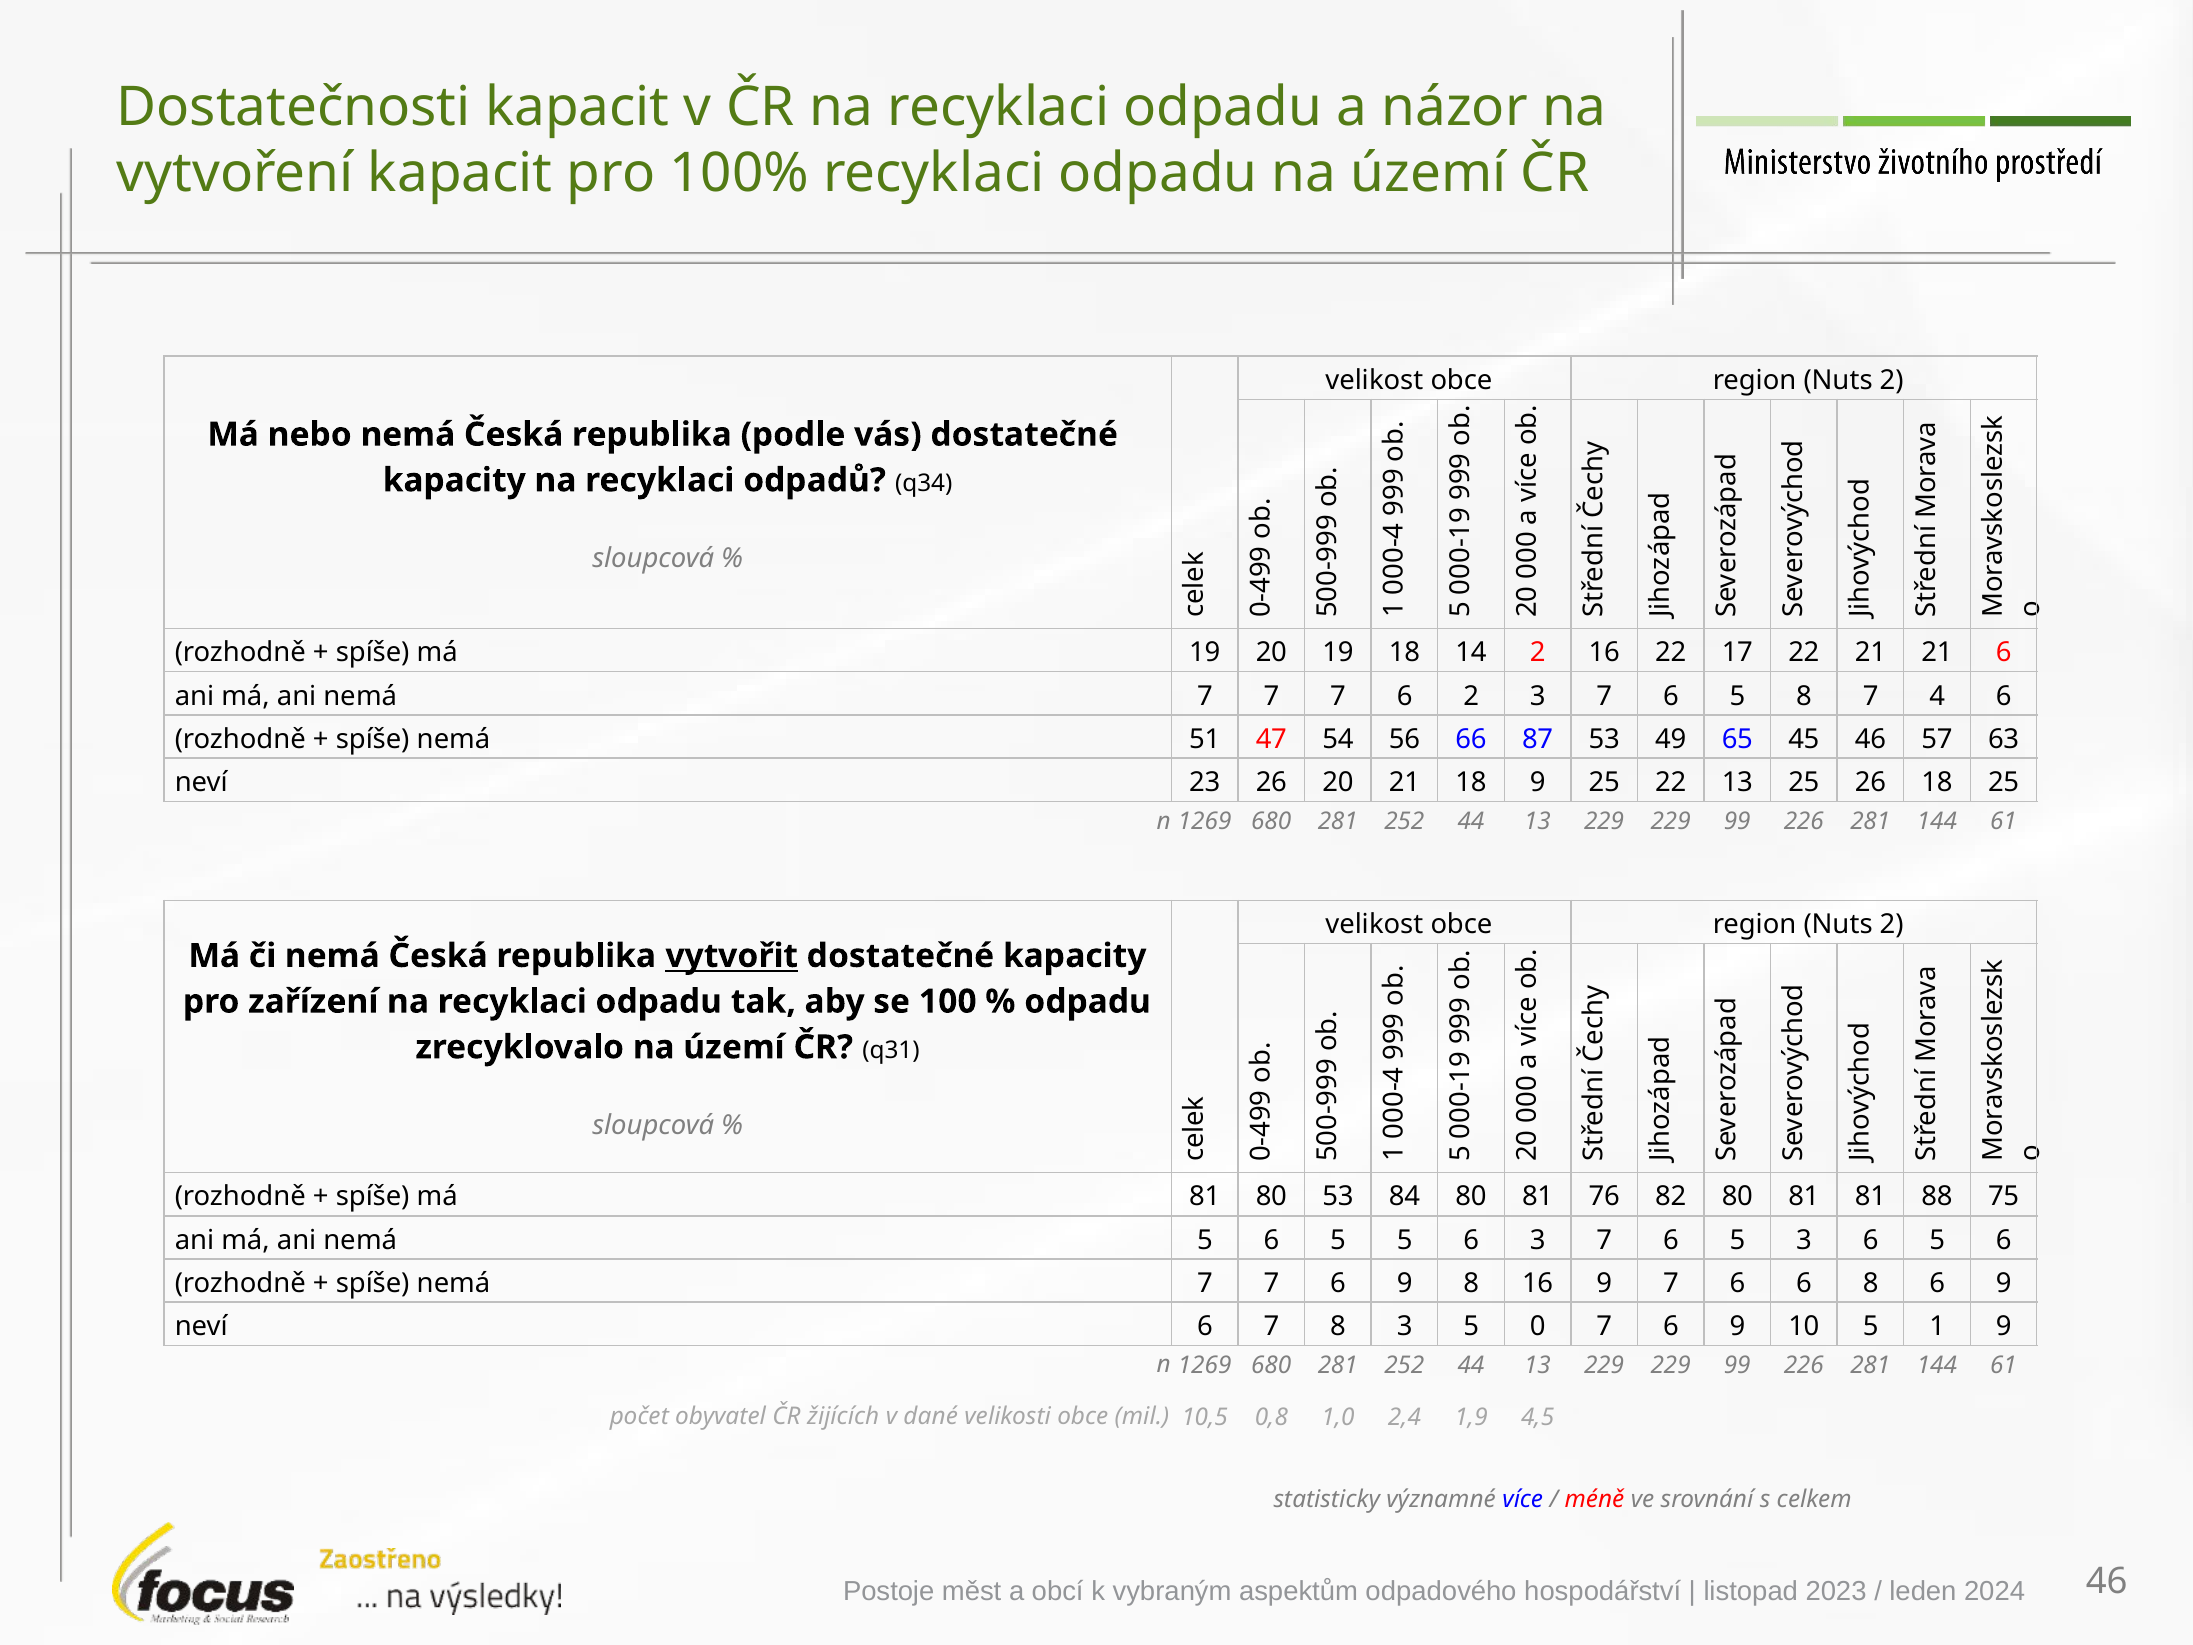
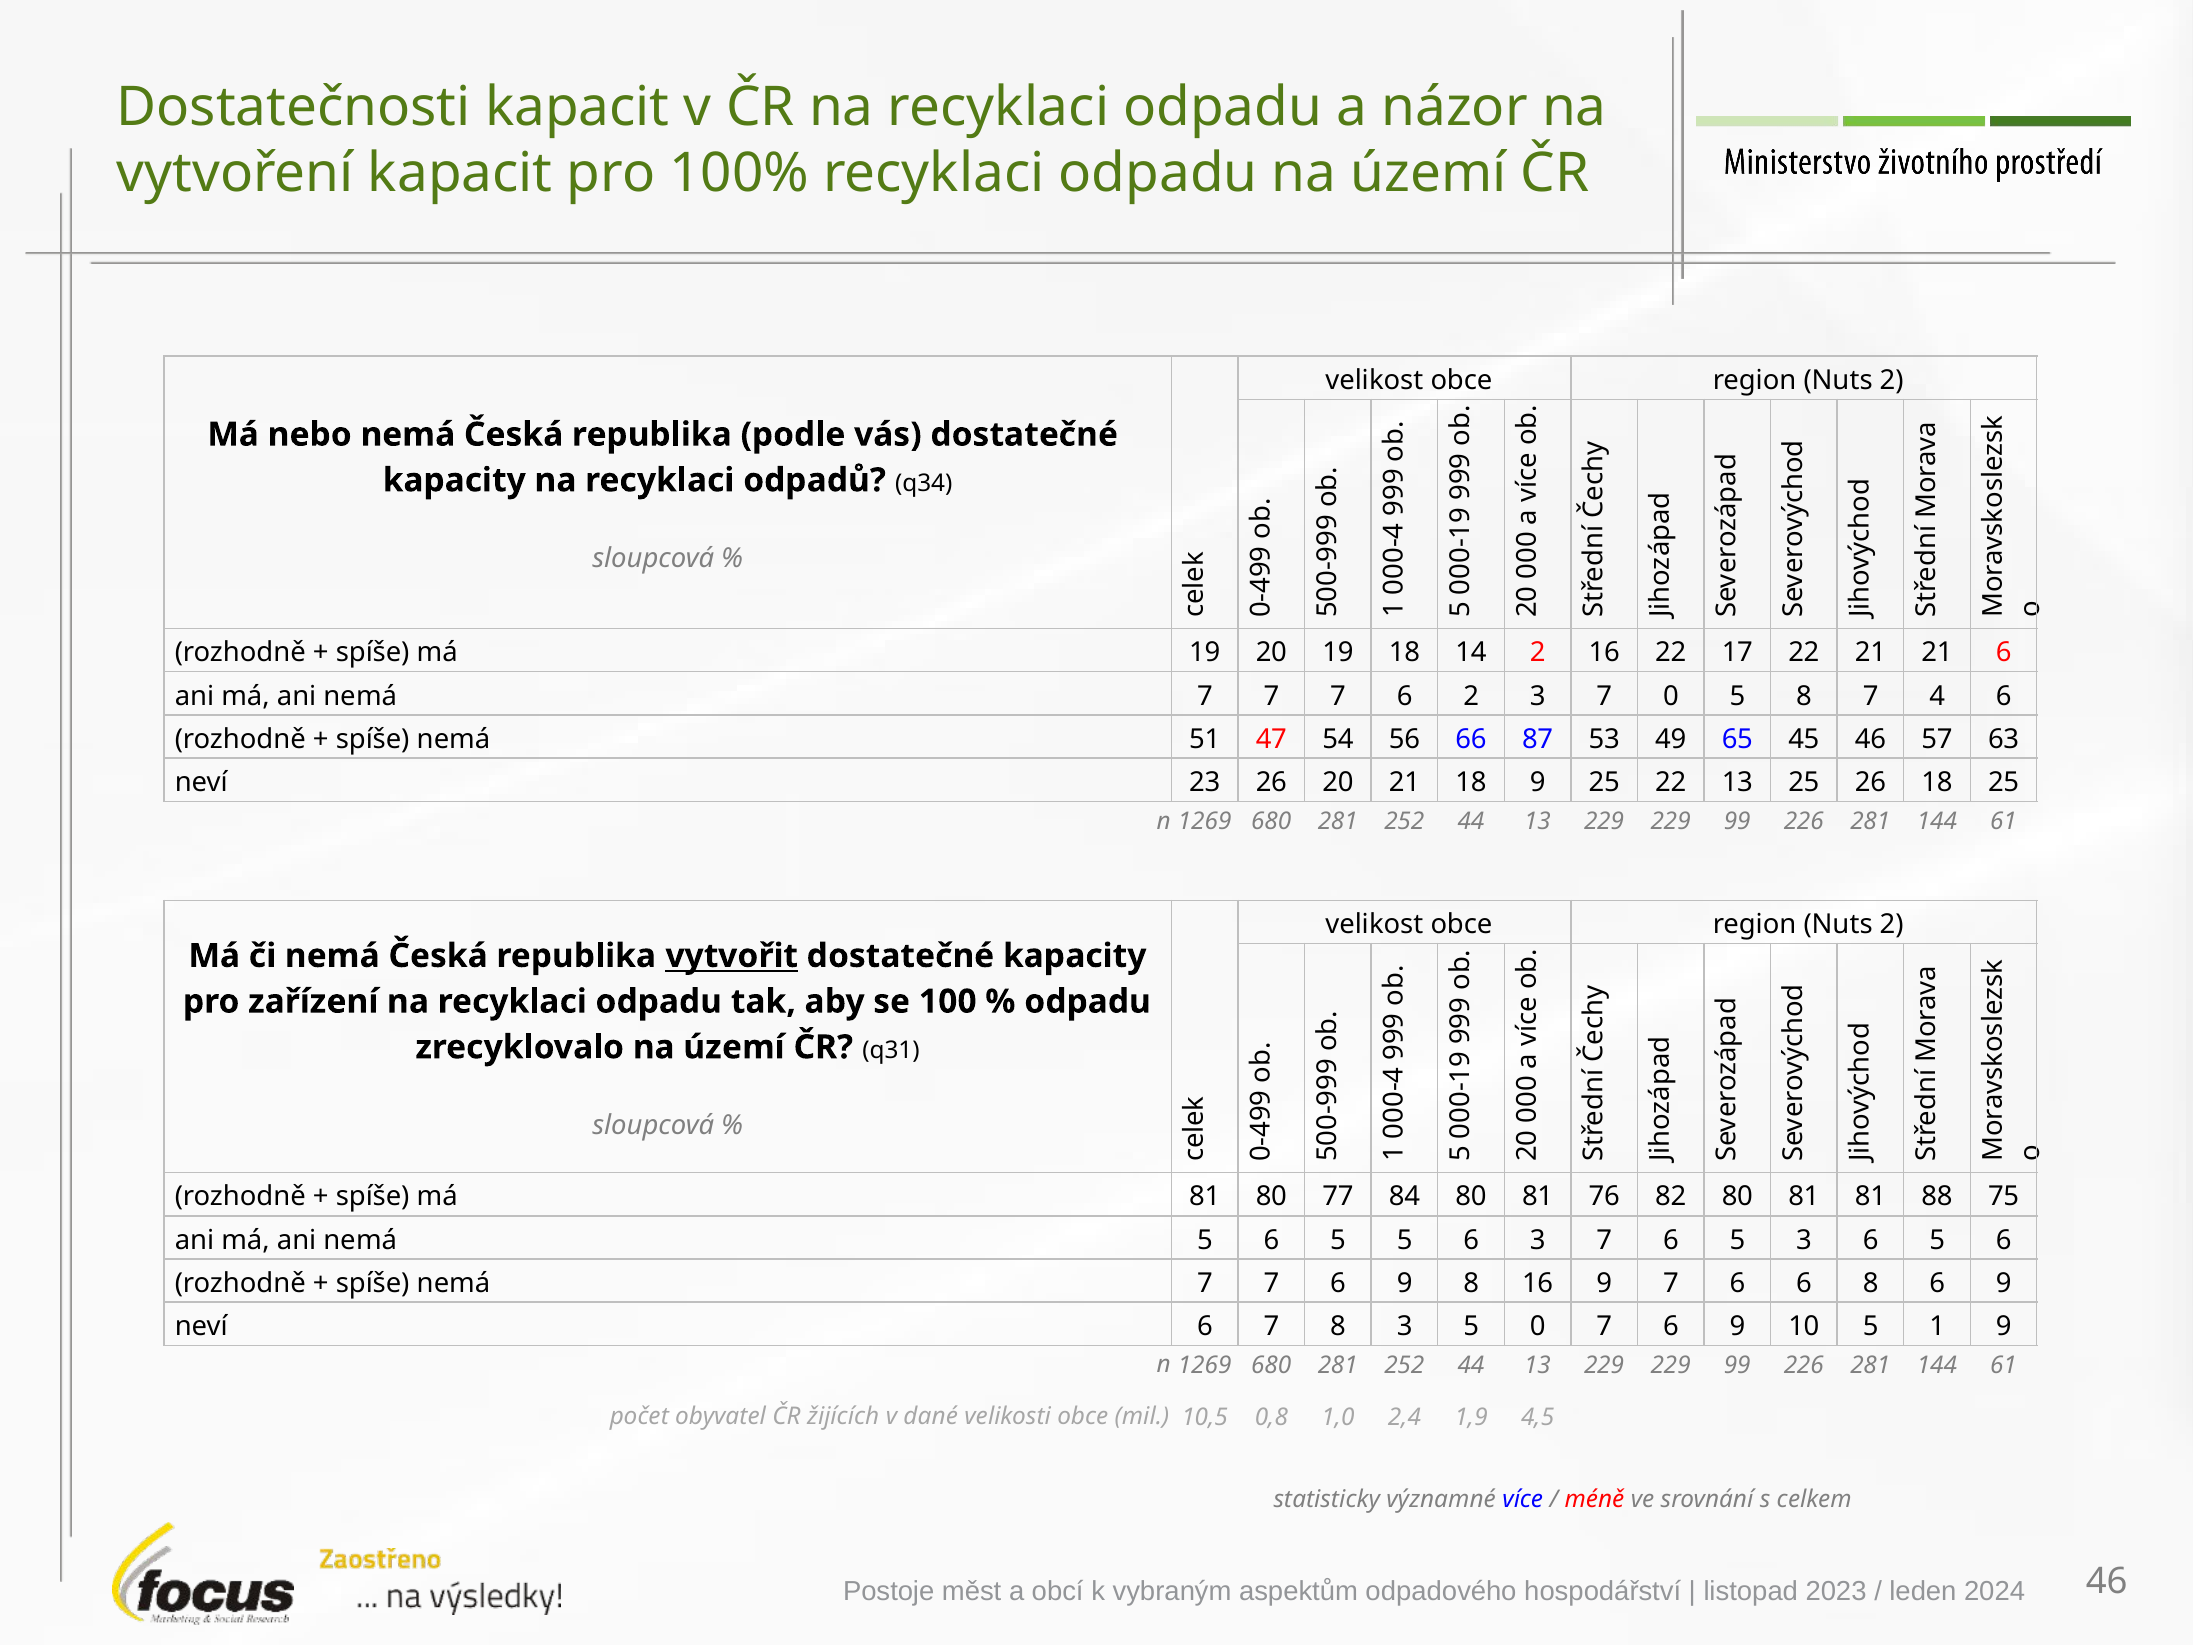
2 3 7 6: 6 -> 0 (1671, 696)
80 53: 53 -> 77 (1338, 1197)
